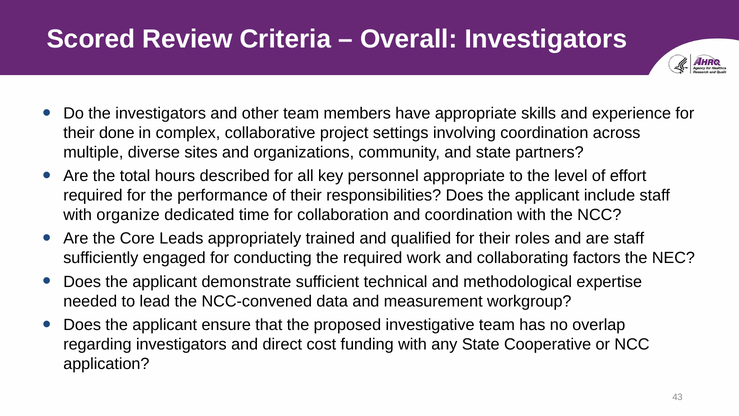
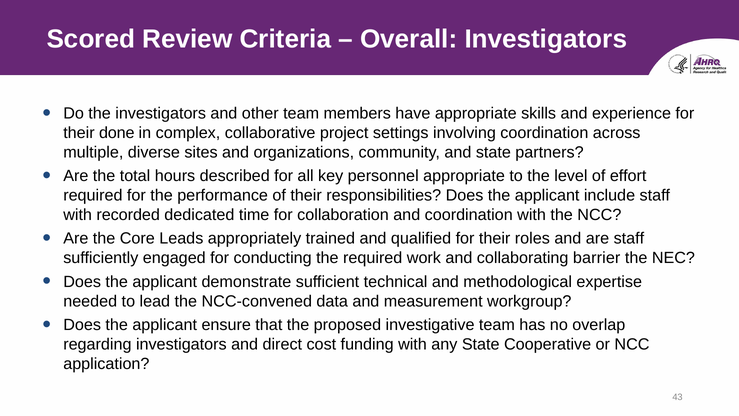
organize: organize -> recorded (128, 215)
factors: factors -> barrier (597, 258)
